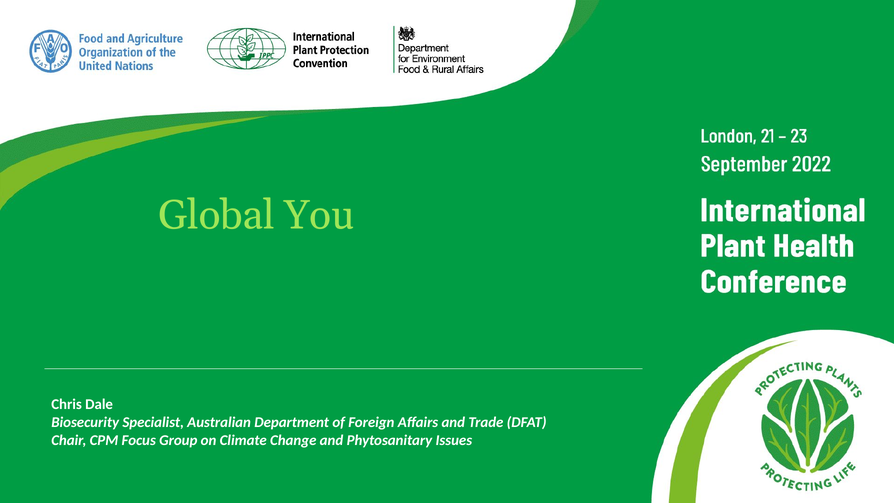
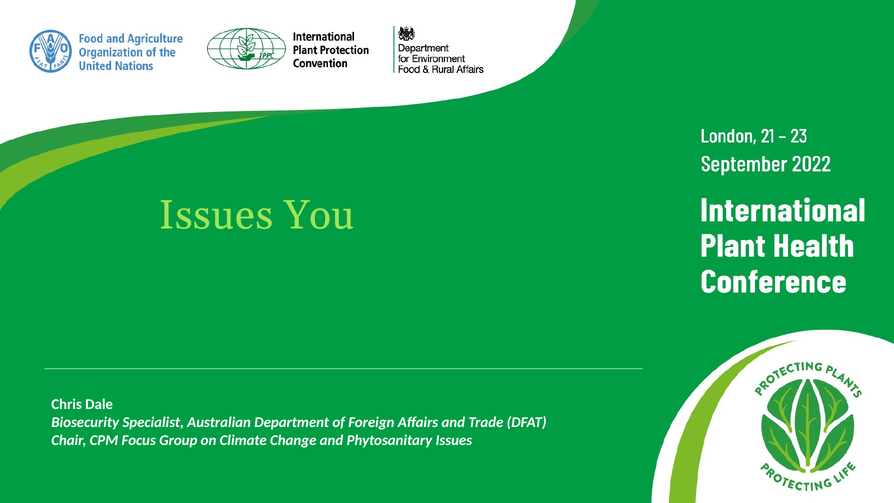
Global: Global -> Issues (216, 215)
